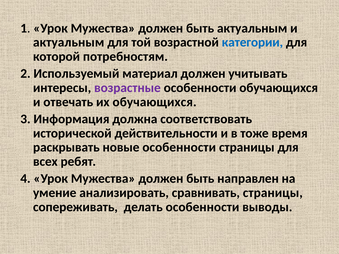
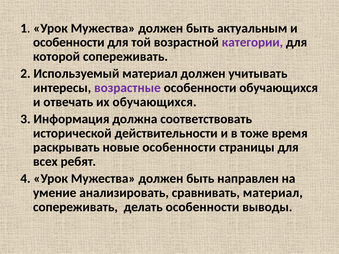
актуальным: актуальным -> особенности (69, 42)
категории colour: blue -> purple (252, 42)
которой потребностям: потребностям -> сопереживать (125, 57)
сравнивать страницы: страницы -> материал (273, 193)
